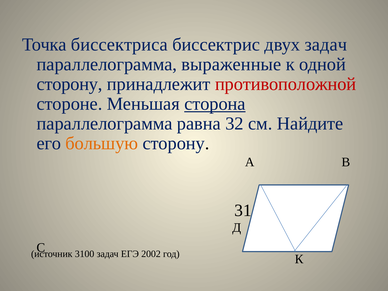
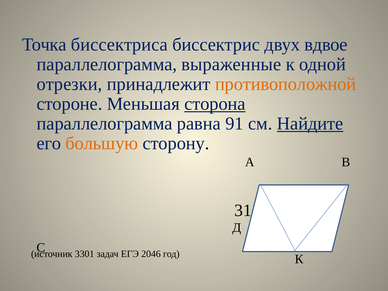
двух задач: задач -> вдвое (326, 45)
сторону: сторону -> отрезки (69, 84)
противоположной colour: red -> orange (286, 84)
32: 32 -> 91 (234, 124)
Найдите underline: none -> present (310, 124)
3100: 3100 -> 3301 (85, 254)
2002: 2002 -> 2046 (151, 254)
